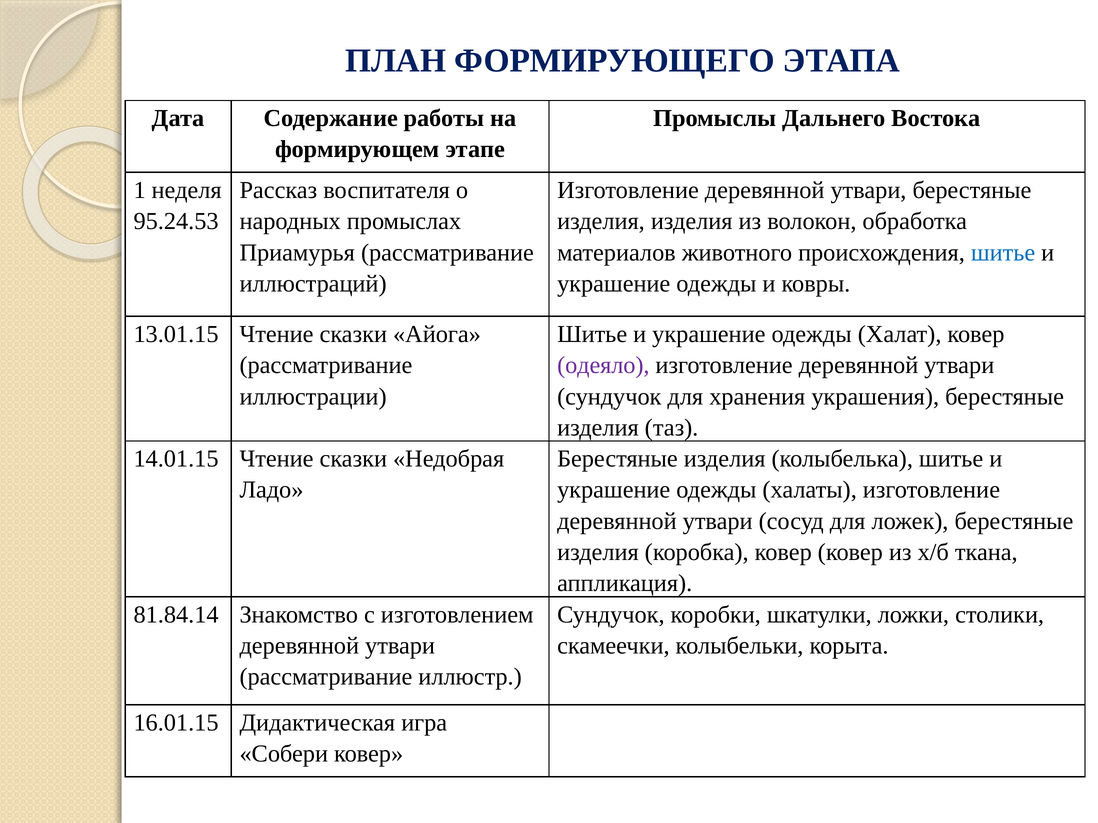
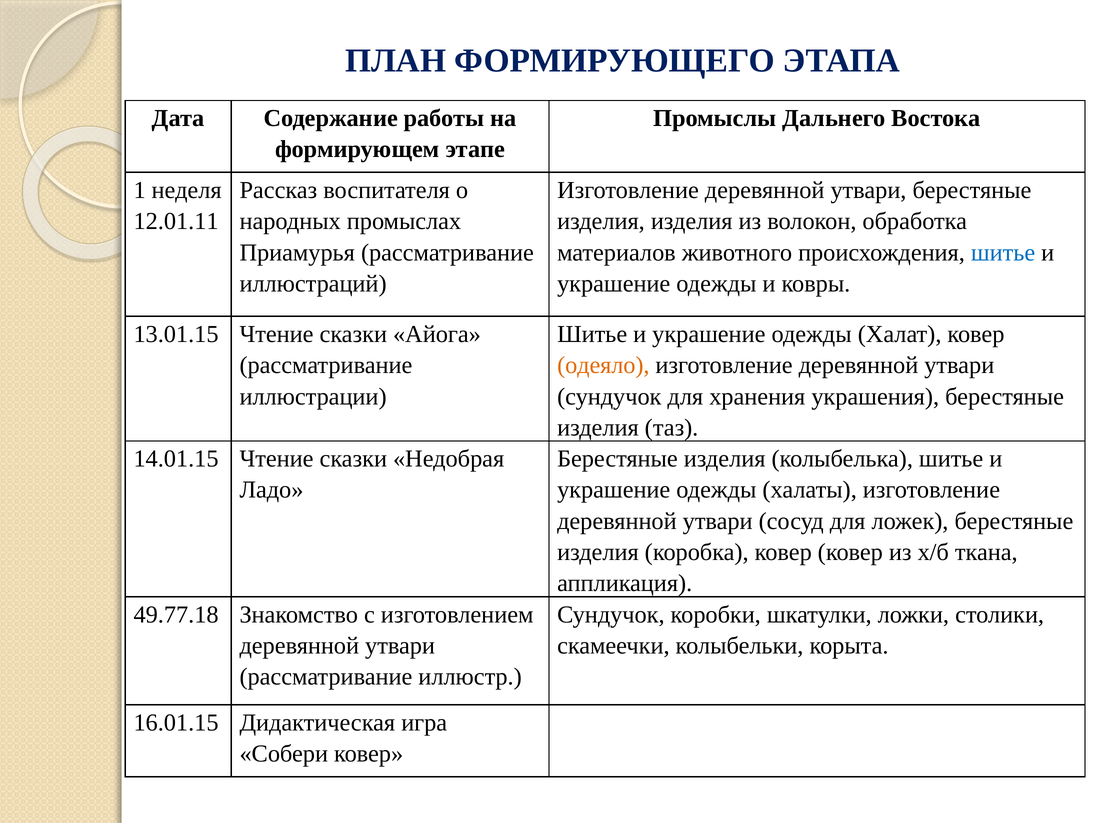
95.24.53: 95.24.53 -> 12.01.11 (176, 221)
одеяло colour: purple -> orange (603, 366)
81.84.14: 81.84.14 -> 49.77.18 (176, 615)
